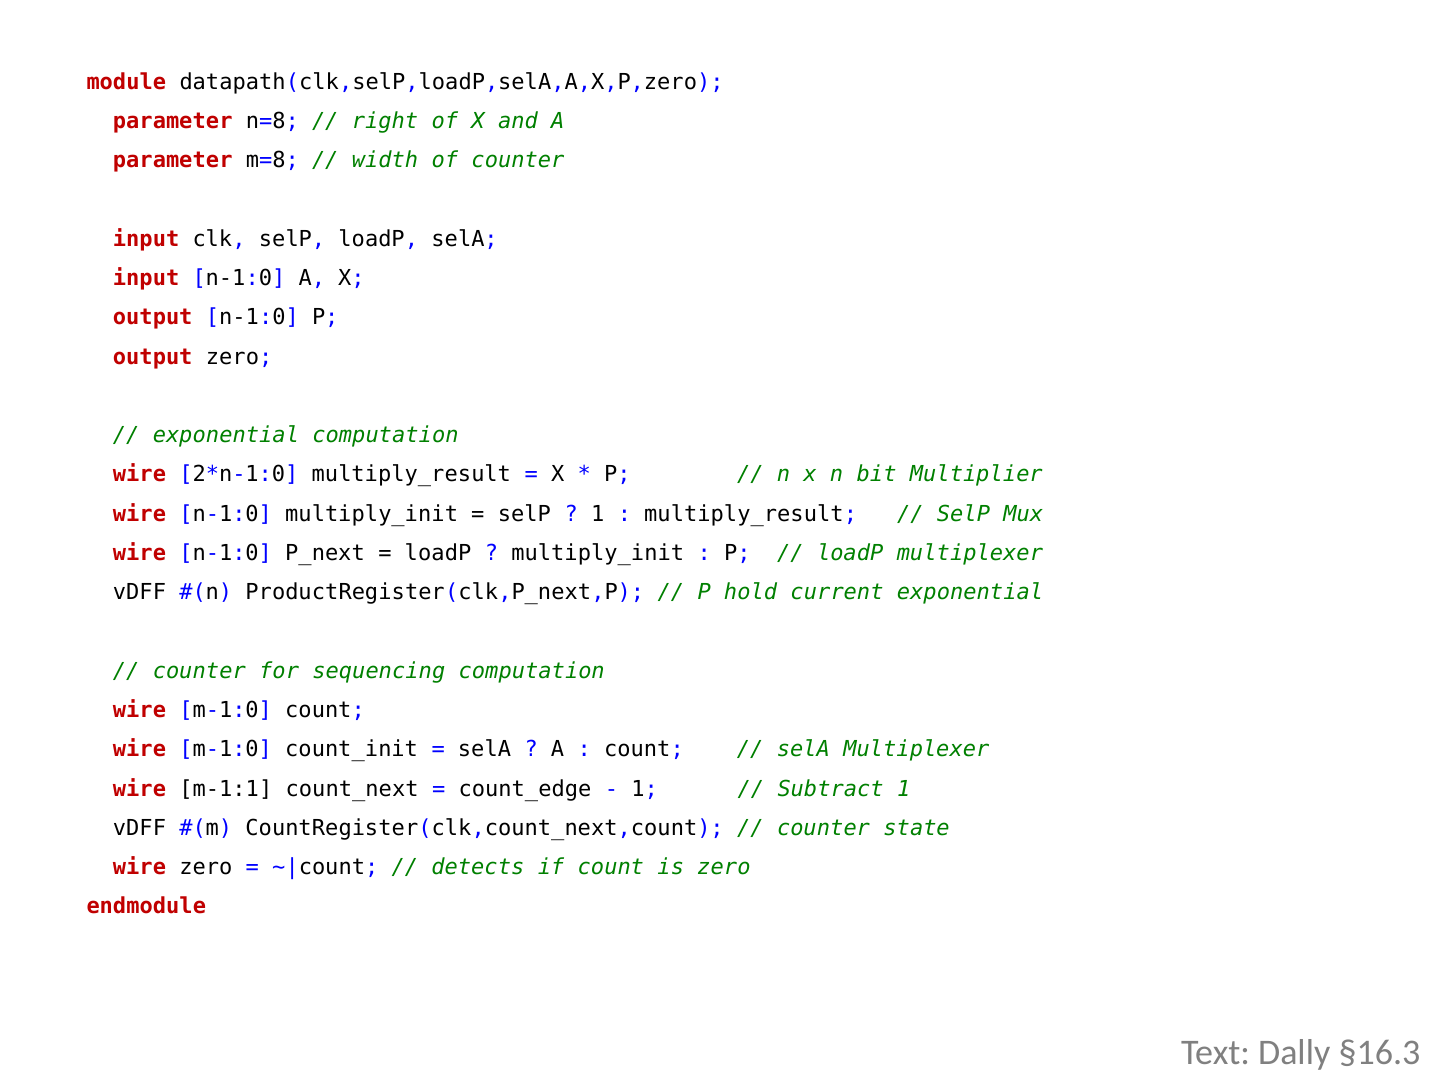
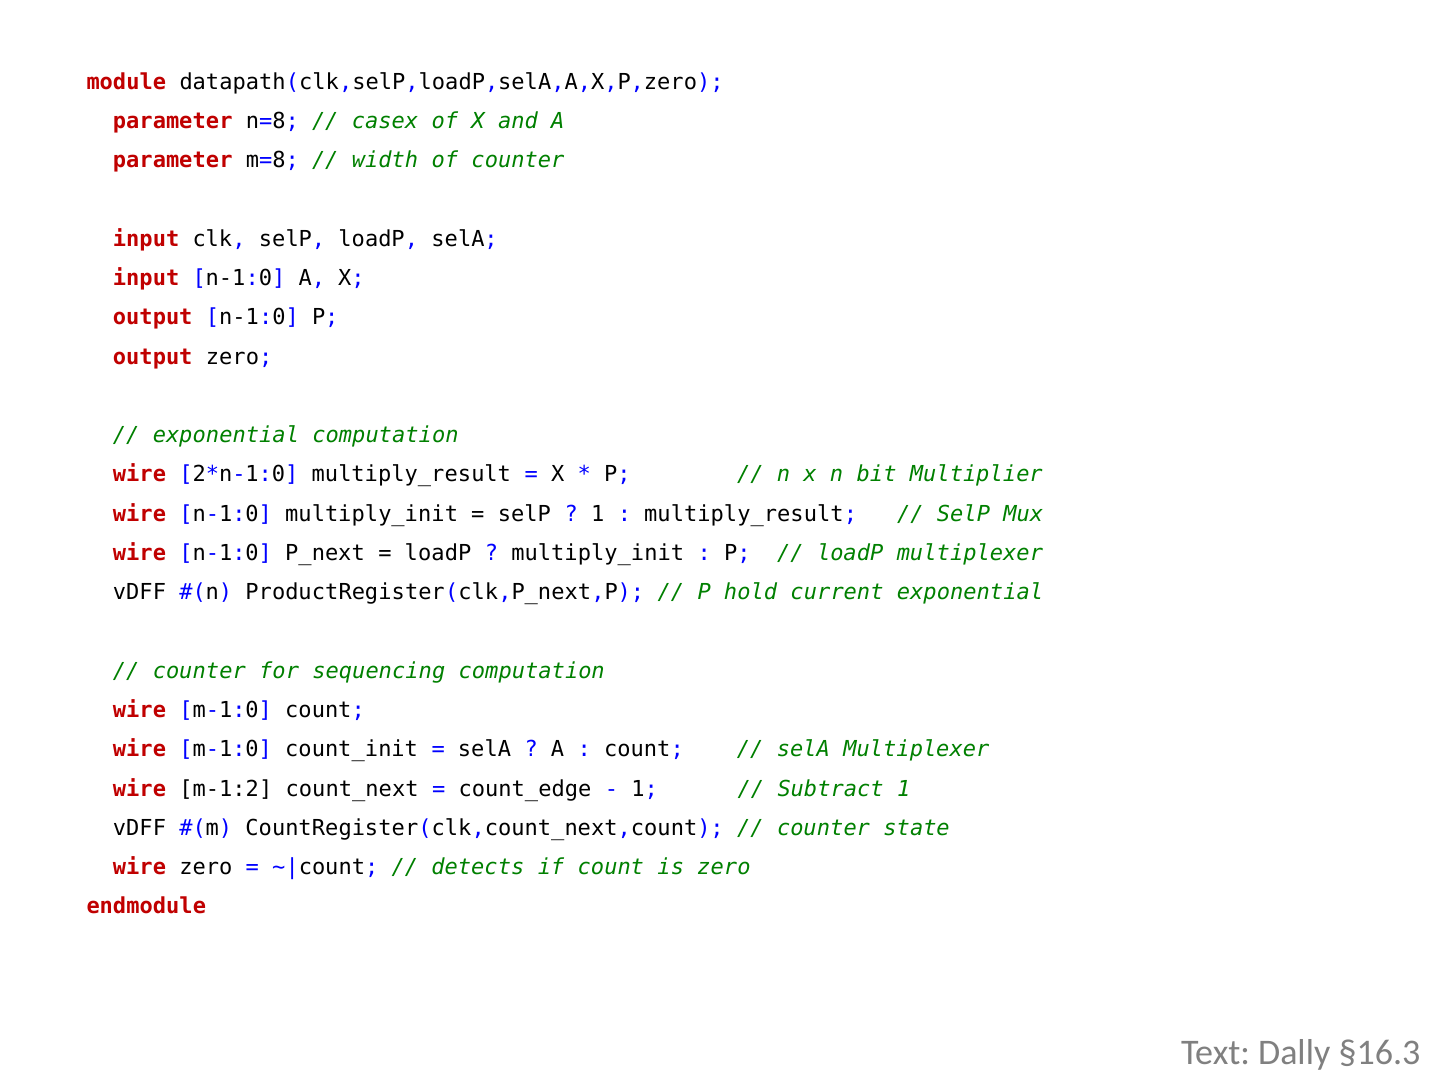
right: right -> casex (385, 121)
m-1:1: m-1:1 -> m-1:2 (226, 789)
